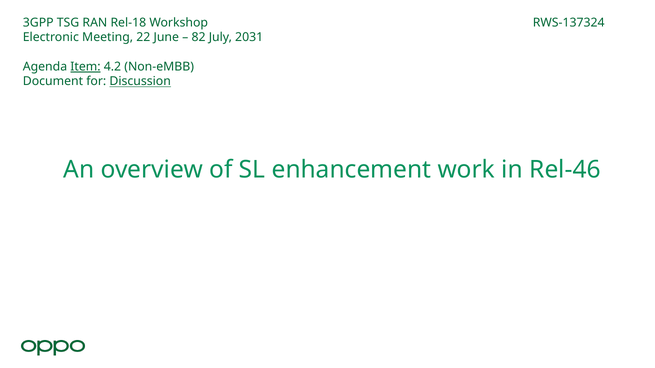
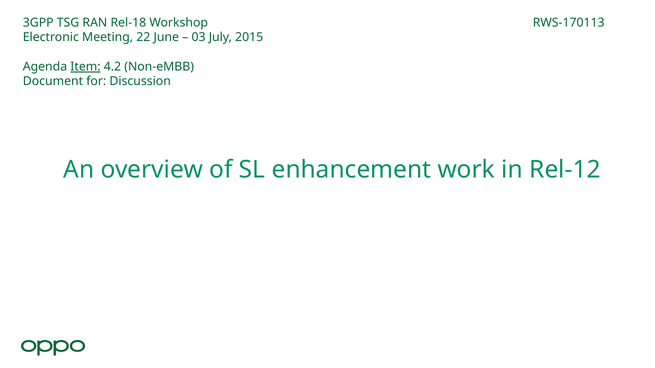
RWS-137324: RWS-137324 -> RWS-170113 (569, 23)
82: 82 -> 03 (199, 37)
2031: 2031 -> 2015 (249, 37)
Discussion underline: present -> none (140, 81)
Rel-46: Rel-46 -> Rel-12 (565, 170)
